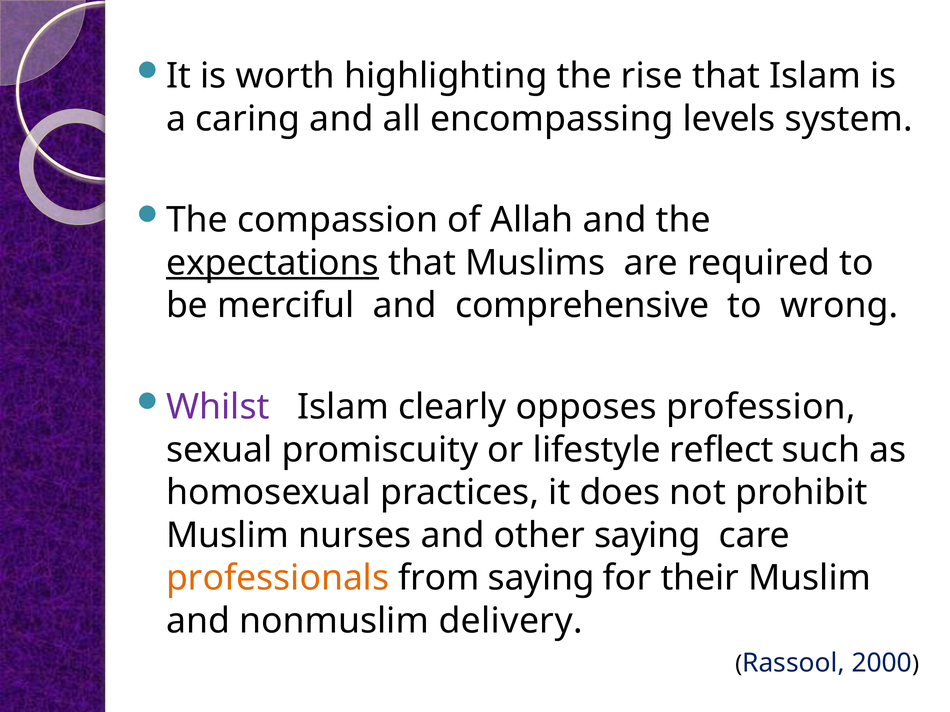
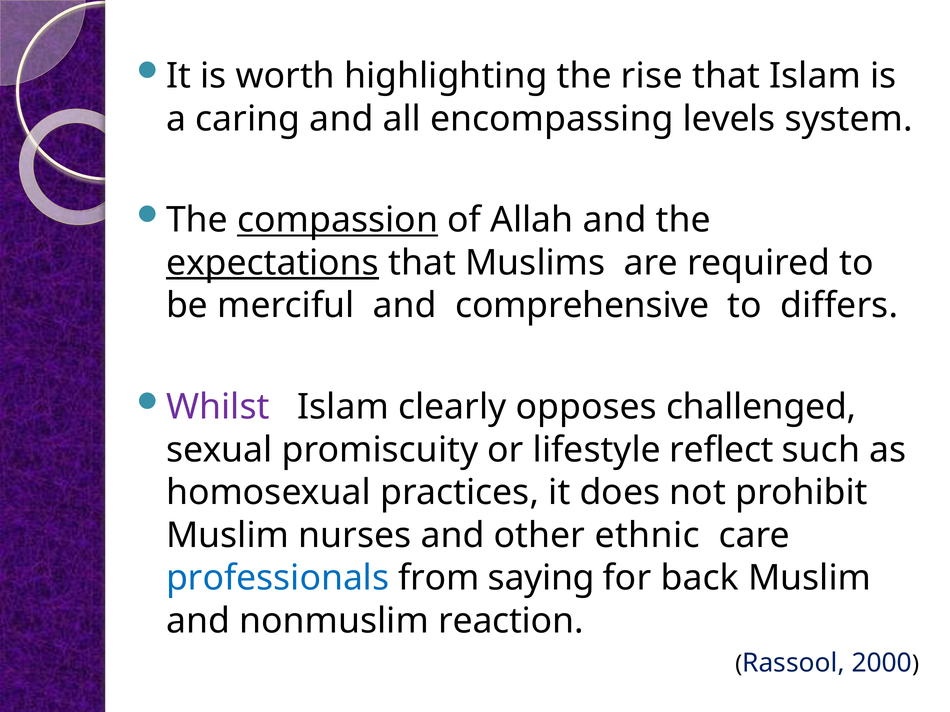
compassion underline: none -> present (338, 220)
wrong: wrong -> differs (839, 306)
profession: profession -> challenged (761, 407)
other saying: saying -> ethnic (647, 536)
professionals colour: orange -> blue (278, 578)
their: their -> back (700, 578)
delivery: delivery -> reaction (511, 621)
